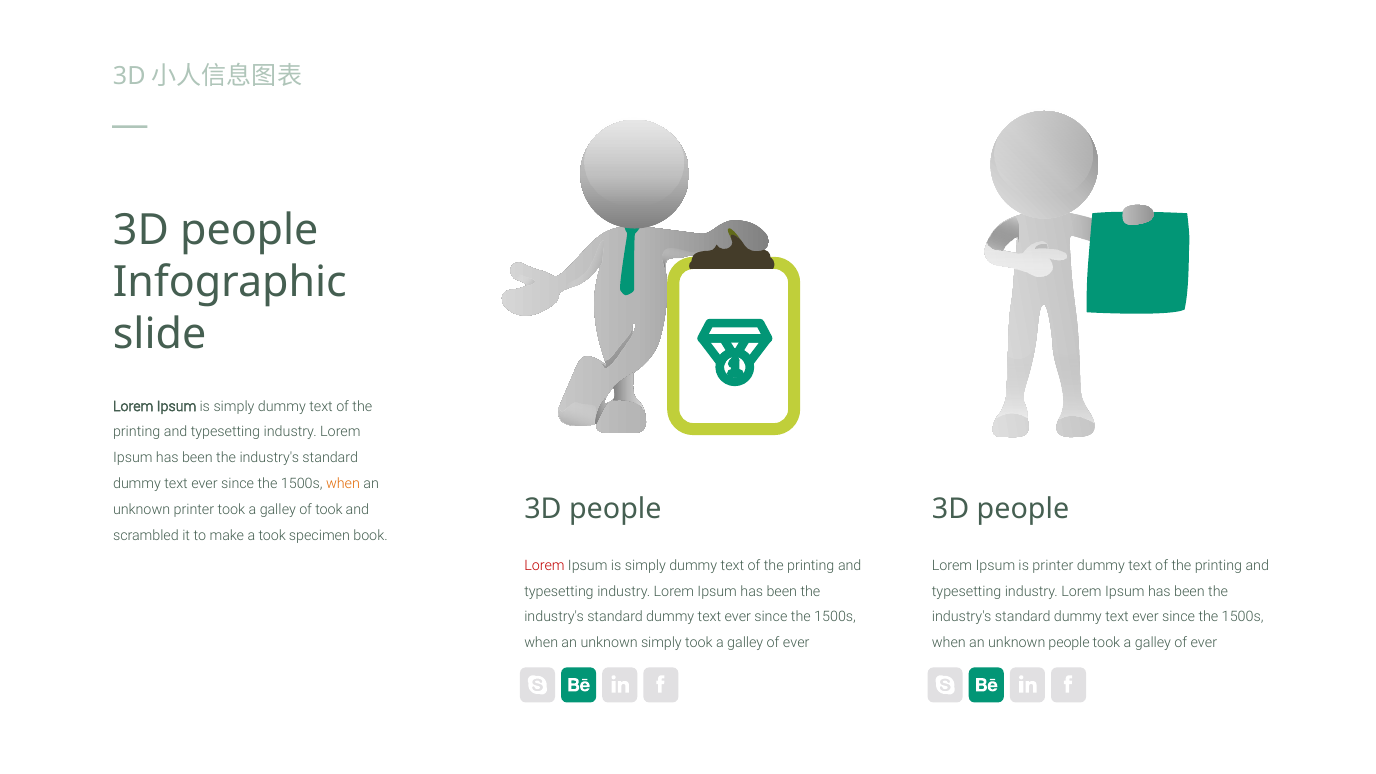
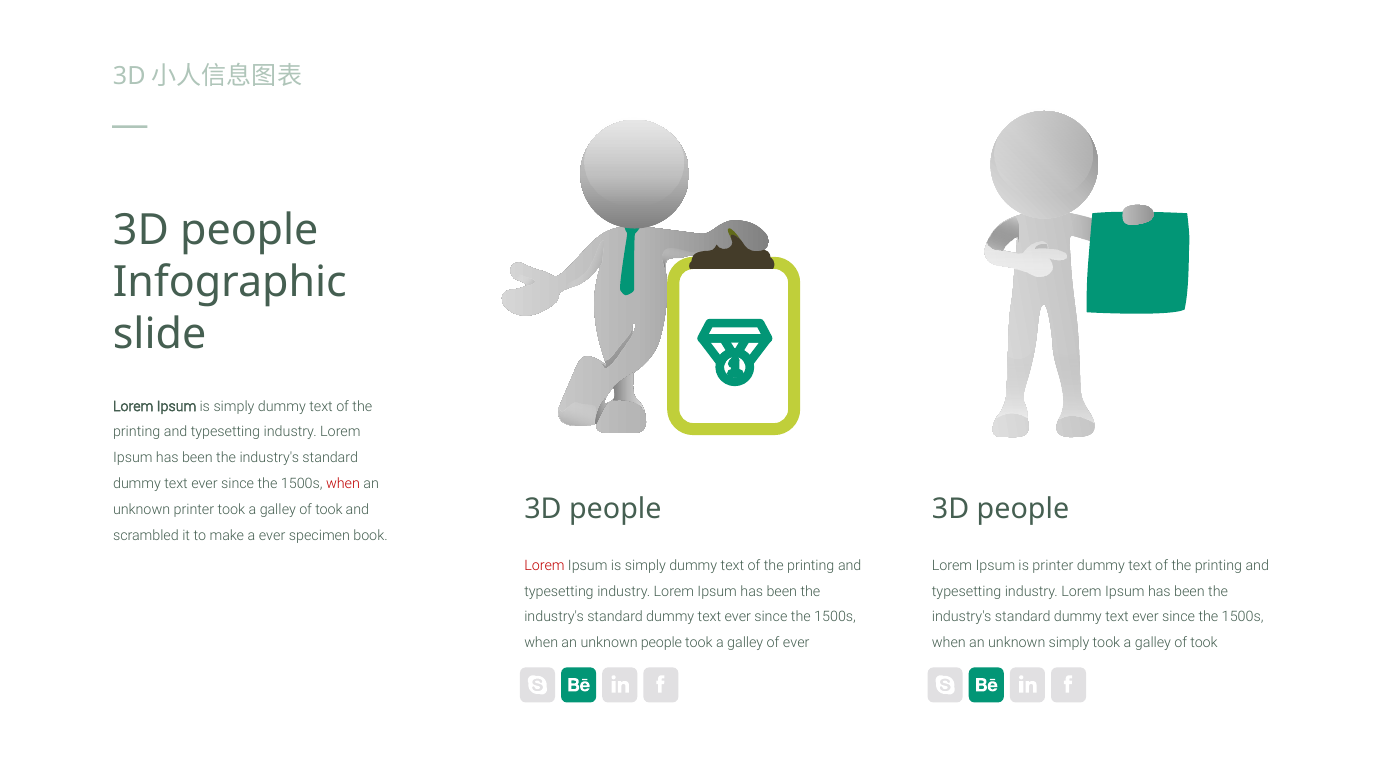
when colour: orange -> red (343, 484)
a took: took -> ever (272, 536)
unknown simply: simply -> people (661, 643)
unknown people: people -> simply (1069, 643)
ever: ever -> took (1204, 643)
